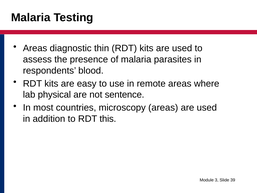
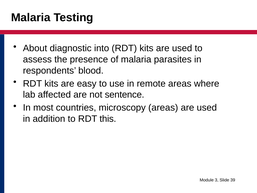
Areas: Areas -> About (35, 48)
thin: thin -> into (102, 48)
physical: physical -> affected (54, 95)
